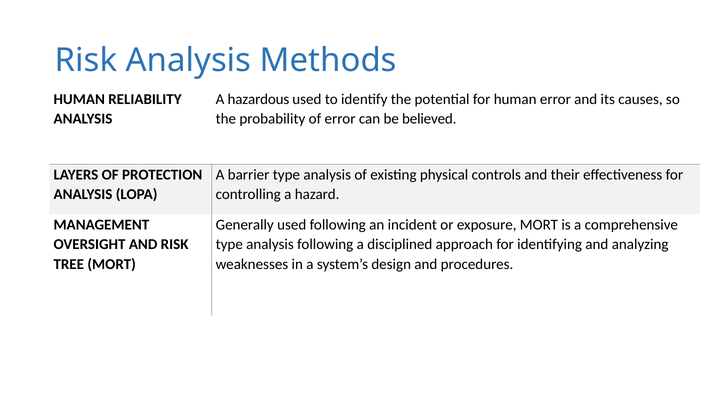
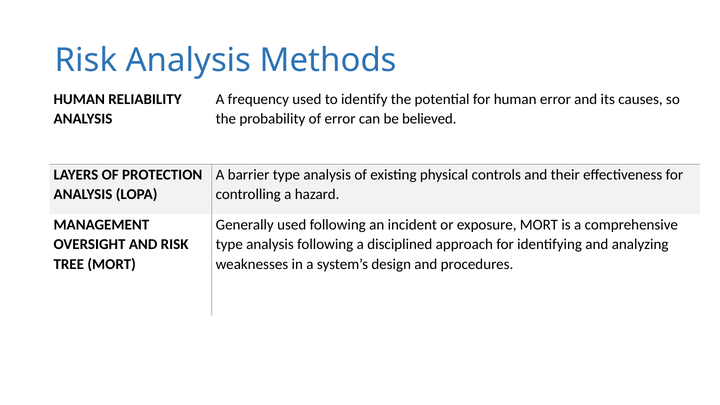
hazardous: hazardous -> frequency (258, 99)
